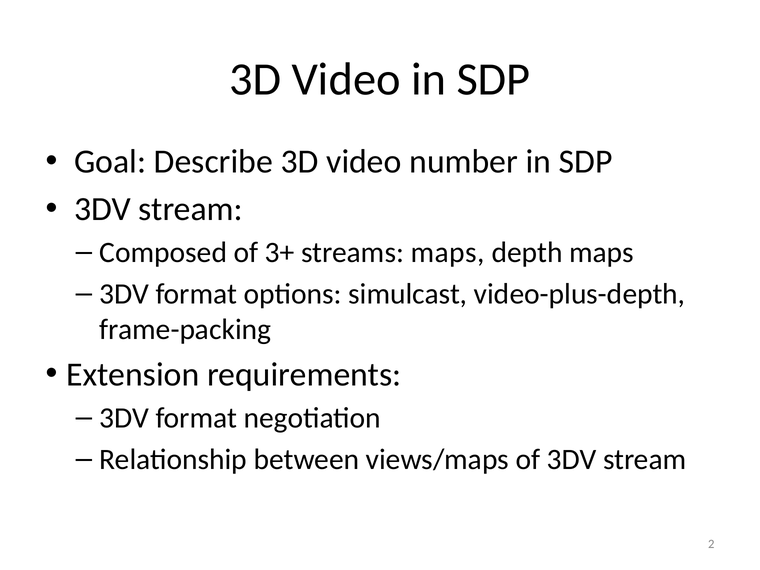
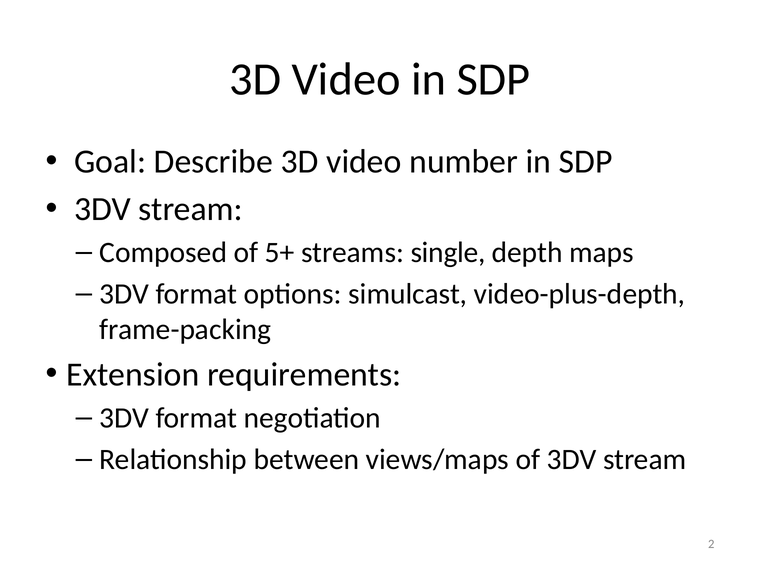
3+: 3+ -> 5+ (280, 253)
streams maps: maps -> single (448, 253)
